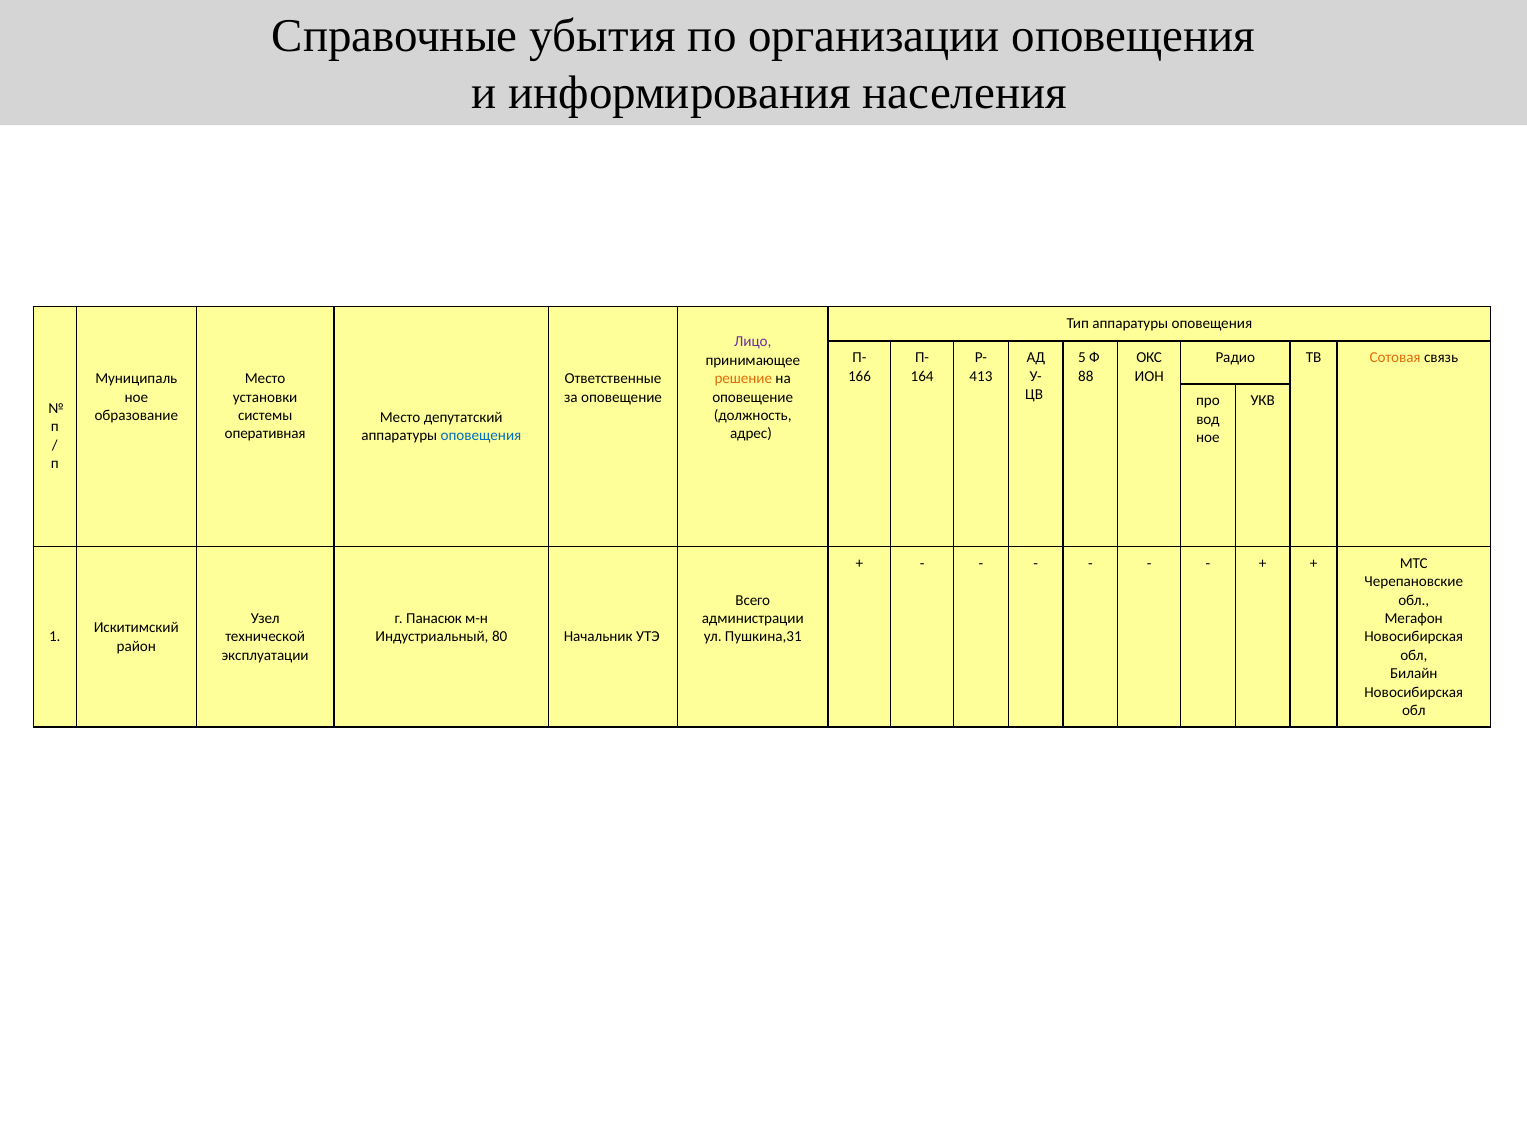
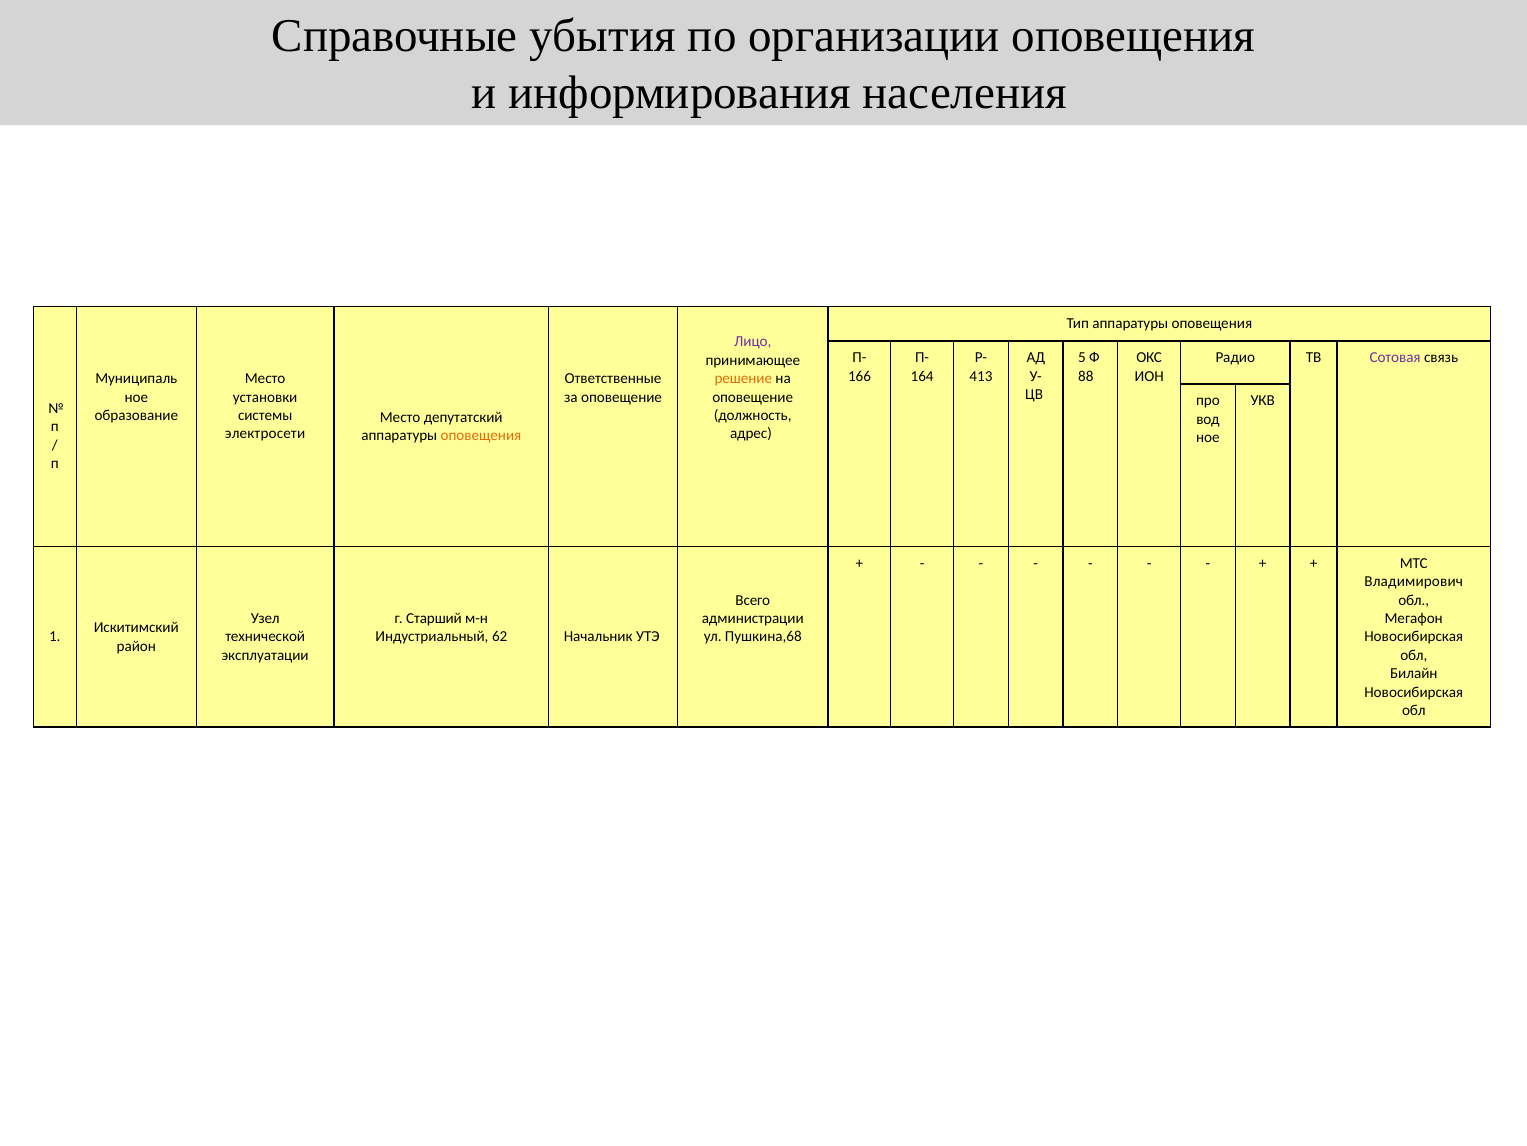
Сотовая colour: orange -> purple (1395, 358)
оперативная: оперативная -> электросети (265, 434)
оповещения colour: blue -> orange (481, 436)
Черепановские: Черепановские -> Владимирович (1414, 581)
Панасюк: Панасюк -> Старший (434, 618)
80: 80 -> 62 (500, 636)
Пушкина,31: Пушкина,31 -> Пушкина,68 (763, 636)
